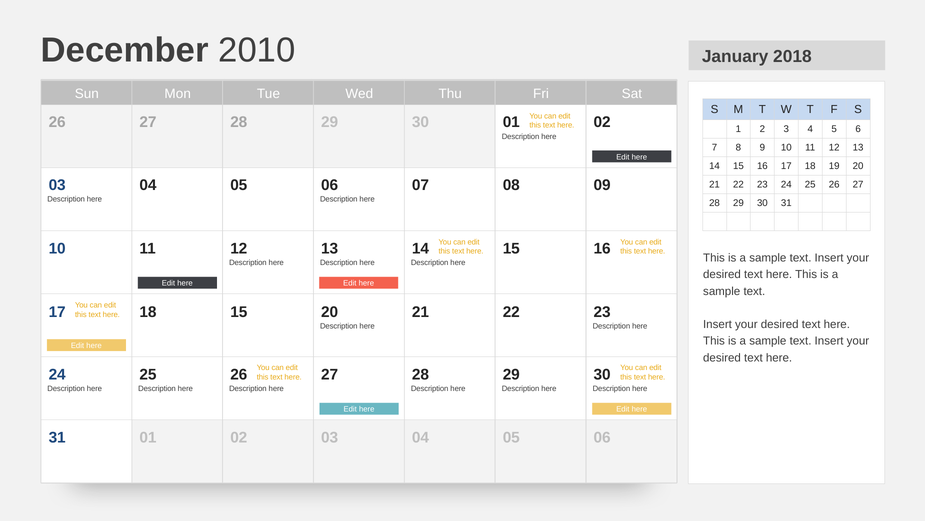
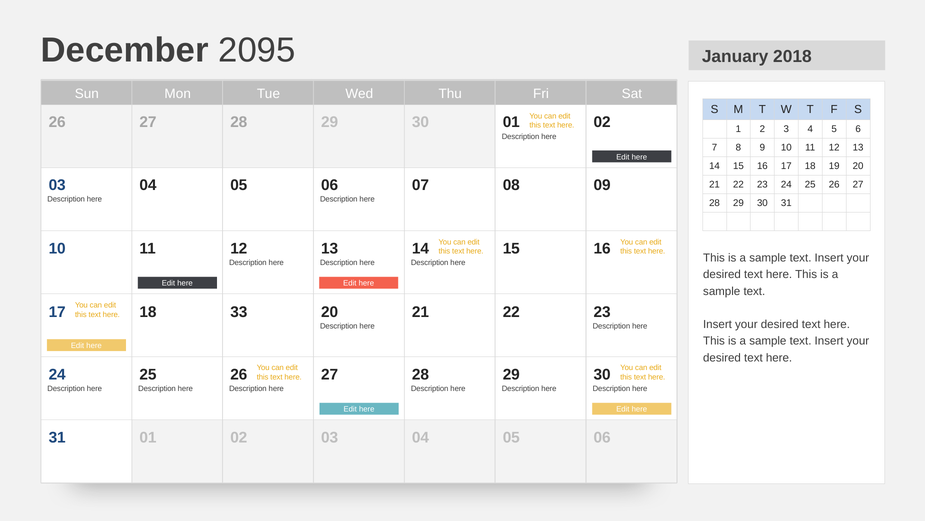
2010: 2010 -> 2095 (257, 50)
18 15: 15 -> 33 (239, 312)
